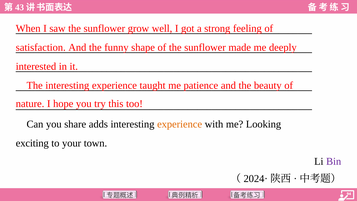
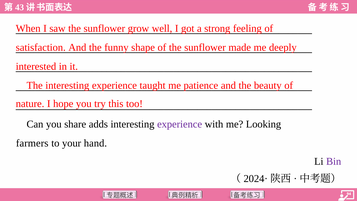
experience colour: orange -> purple (180, 124)
exciting: exciting -> farmers (32, 143)
town: town -> hand (95, 143)
